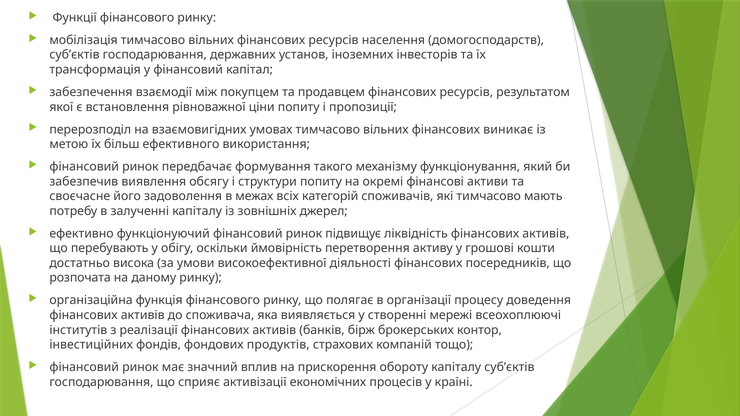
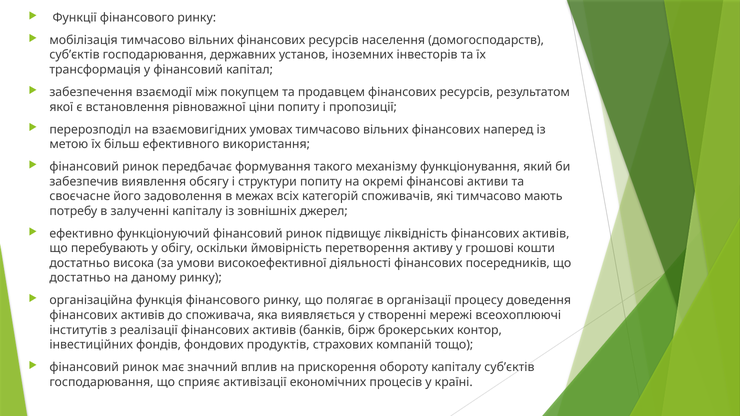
виникає: виникає -> наперед (508, 130)
розпочата: розпочата -> достатньо (80, 278)
